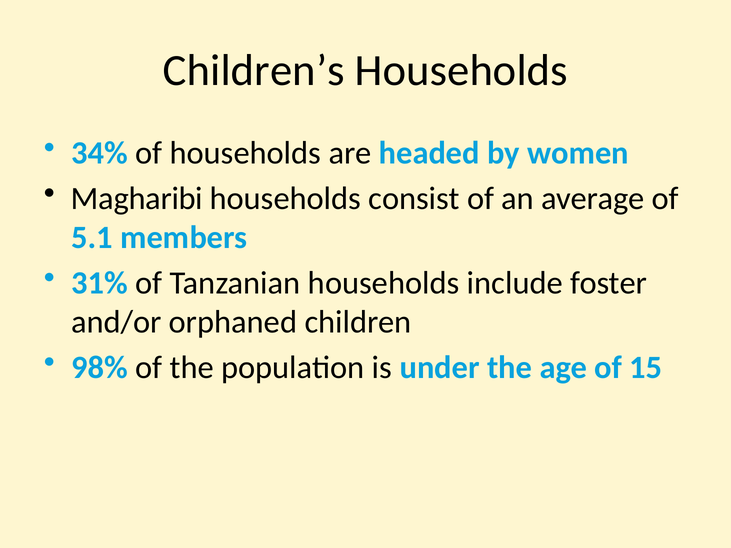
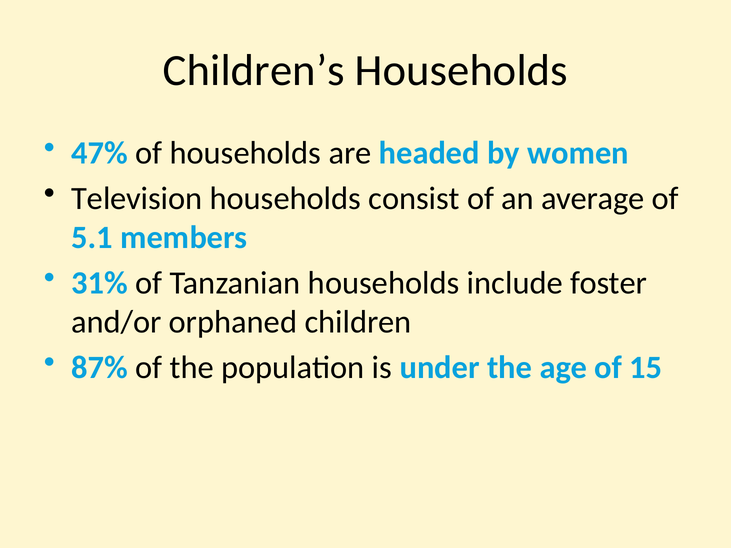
34%: 34% -> 47% (100, 153)
Magharibi: Magharibi -> Television (137, 199)
98%: 98% -> 87% (100, 368)
